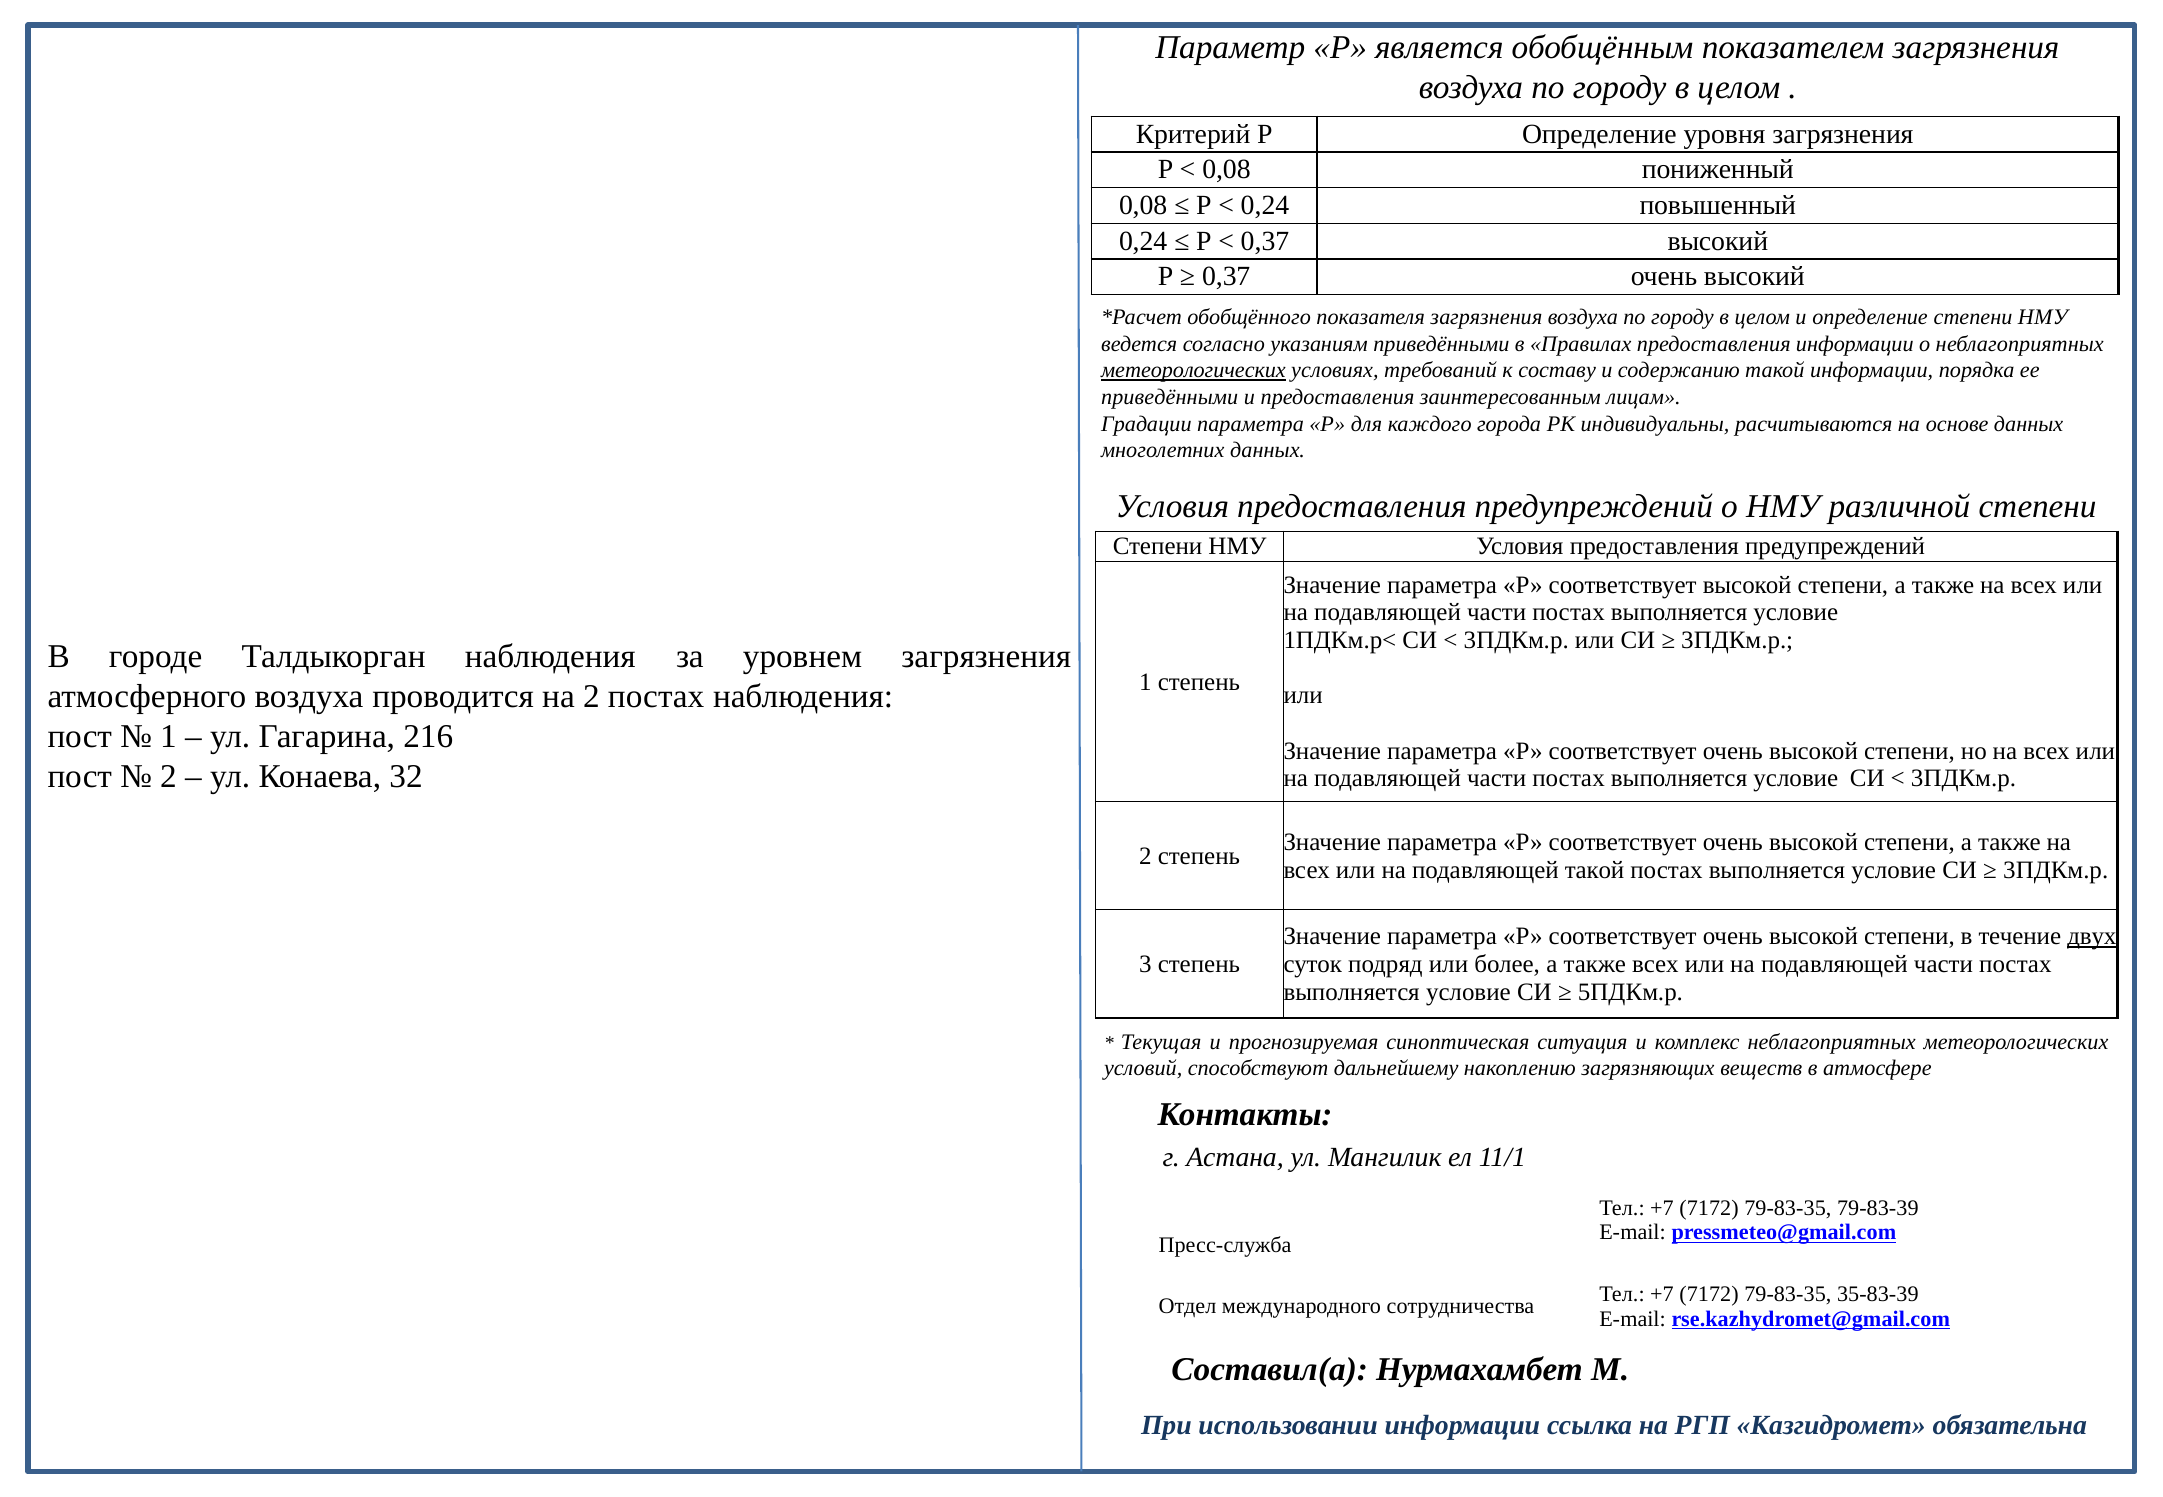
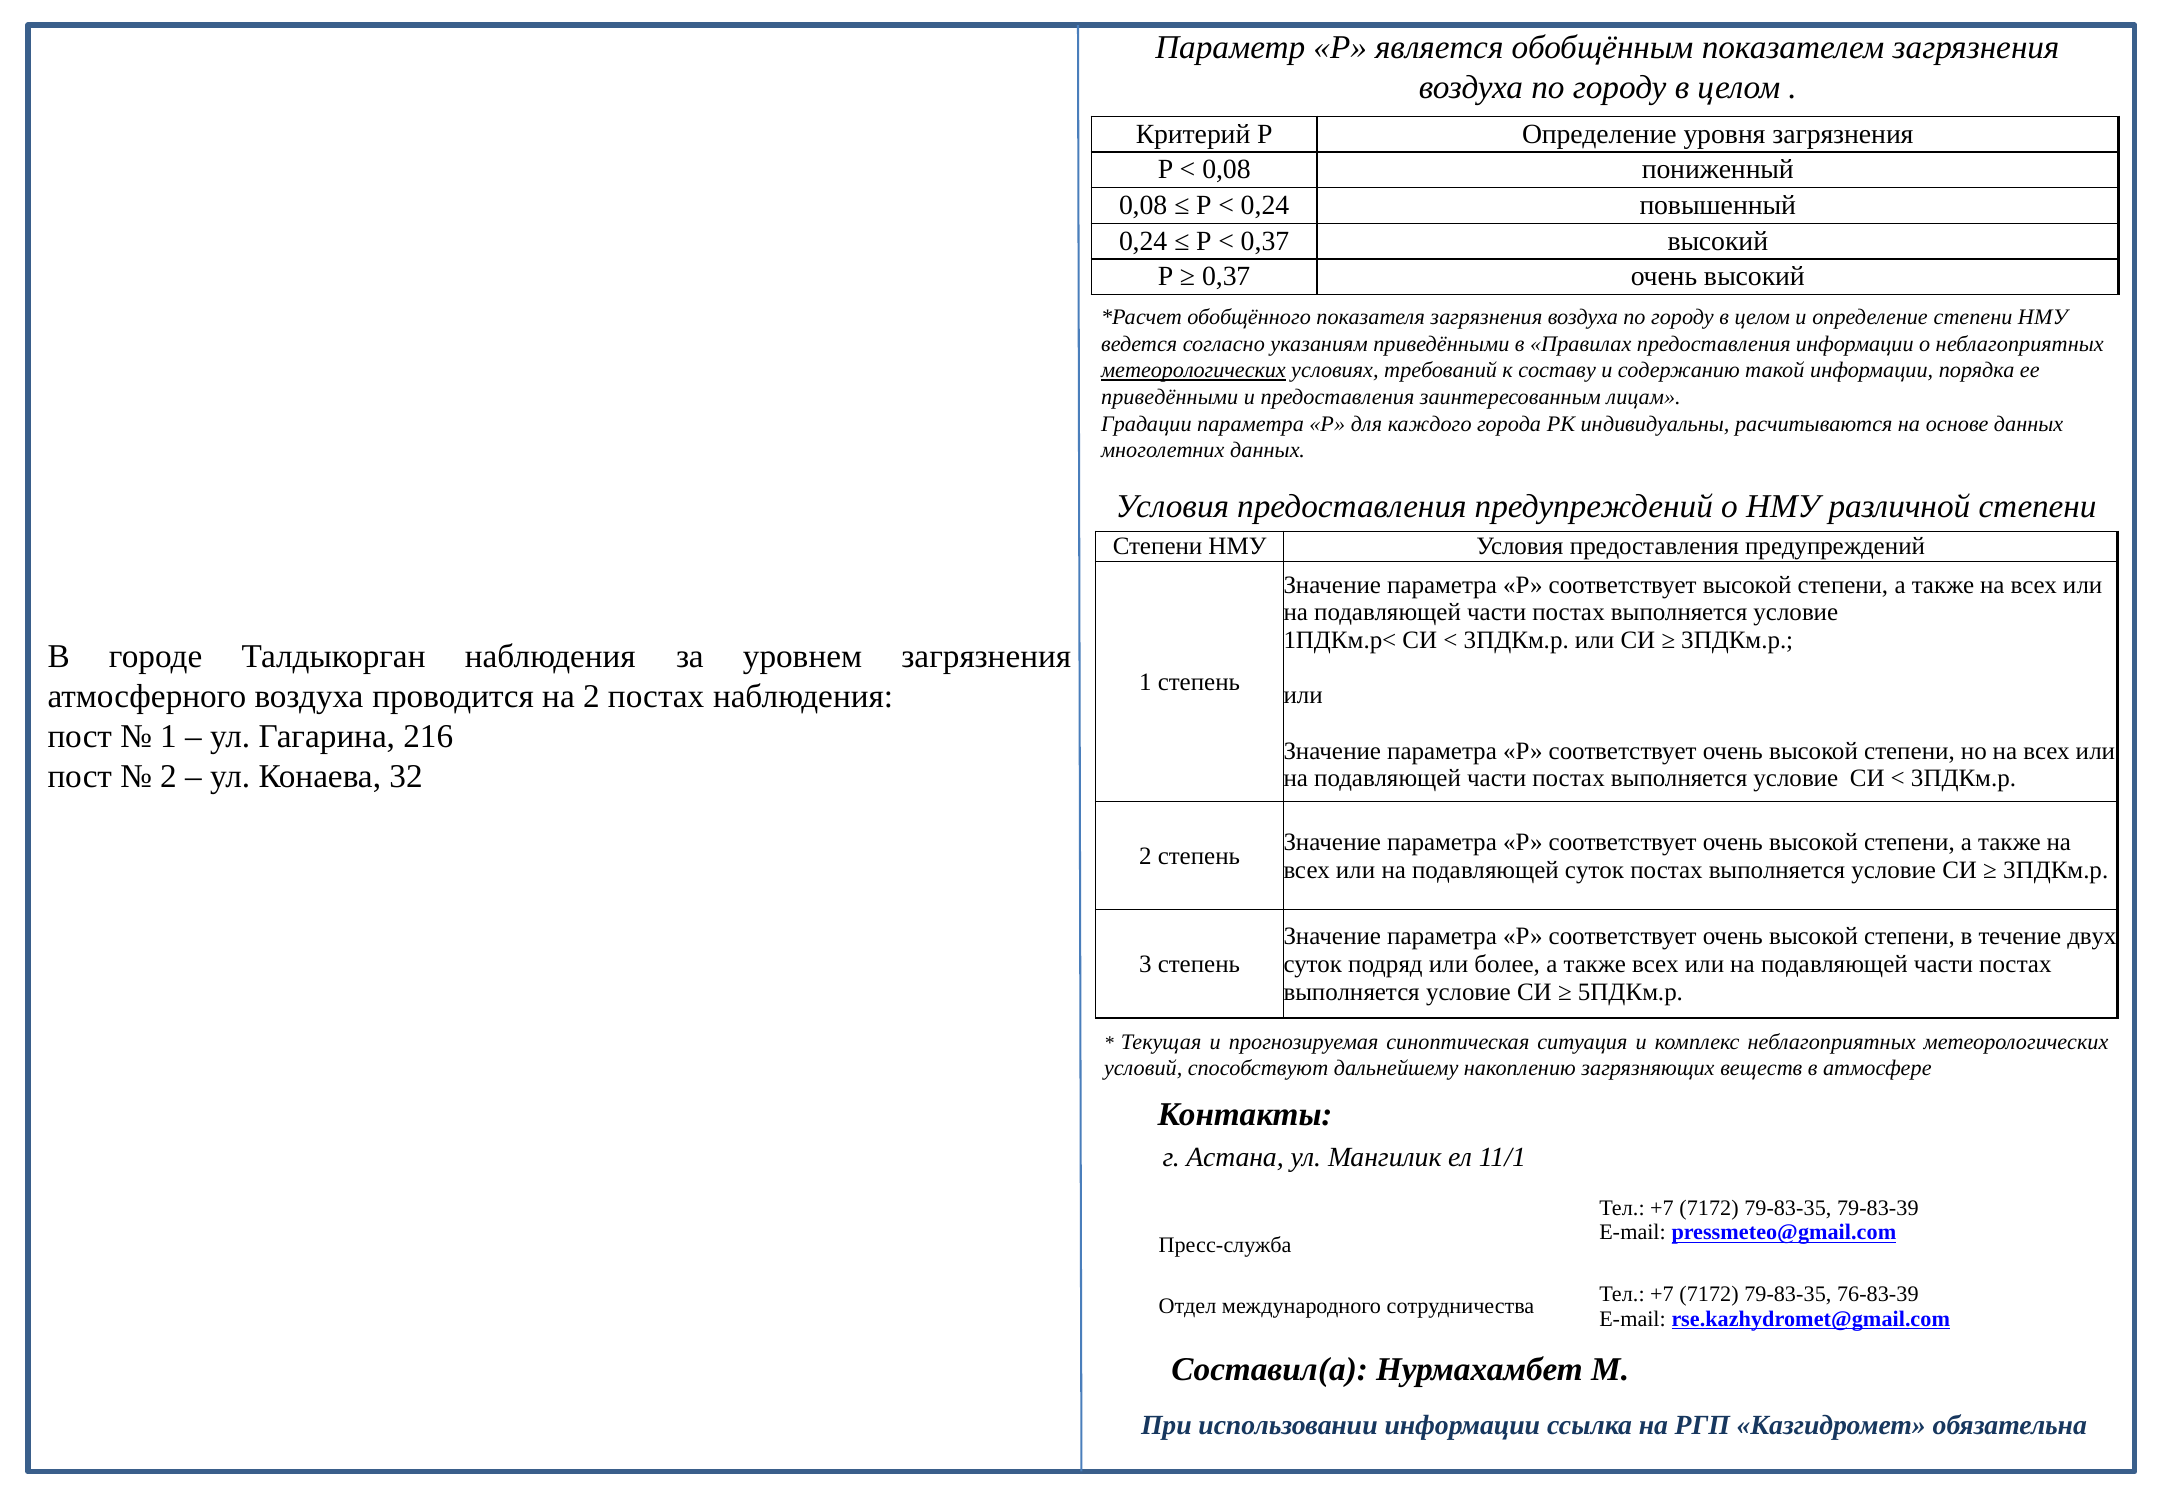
подавляющей такой: такой -> суток (1595, 870)
двух underline: present -> none (2092, 937)
35-83-39: 35-83-39 -> 76-83-39 (1878, 1295)
